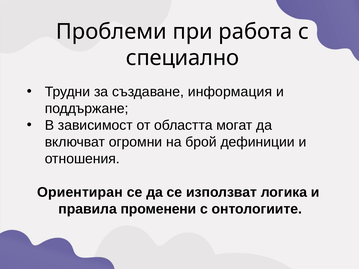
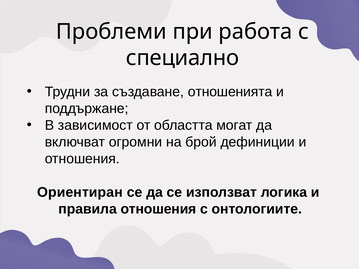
информация: информация -> отношенията (230, 92)
правила променени: променени -> отношения (158, 209)
